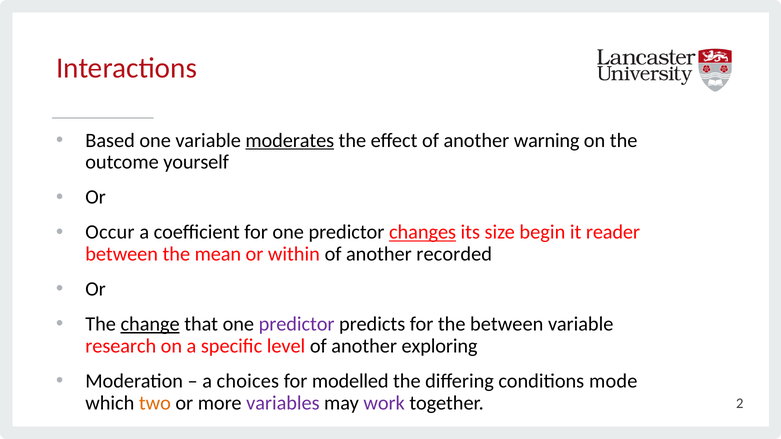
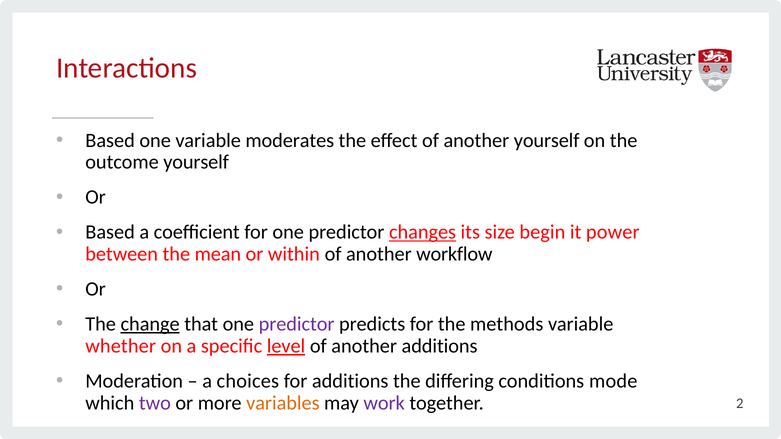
moderates underline: present -> none (290, 140)
another warning: warning -> yourself (547, 140)
Occur: Occur -> Based (110, 232)
reader: reader -> power (613, 232)
recorded: recorded -> workflow (454, 254)
the between: between -> methods (507, 324)
research: research -> whether (121, 346)
level underline: none -> present (286, 346)
another exploring: exploring -> additions (440, 346)
for modelled: modelled -> additions (350, 381)
two colour: orange -> purple (155, 403)
variables colour: purple -> orange (283, 403)
